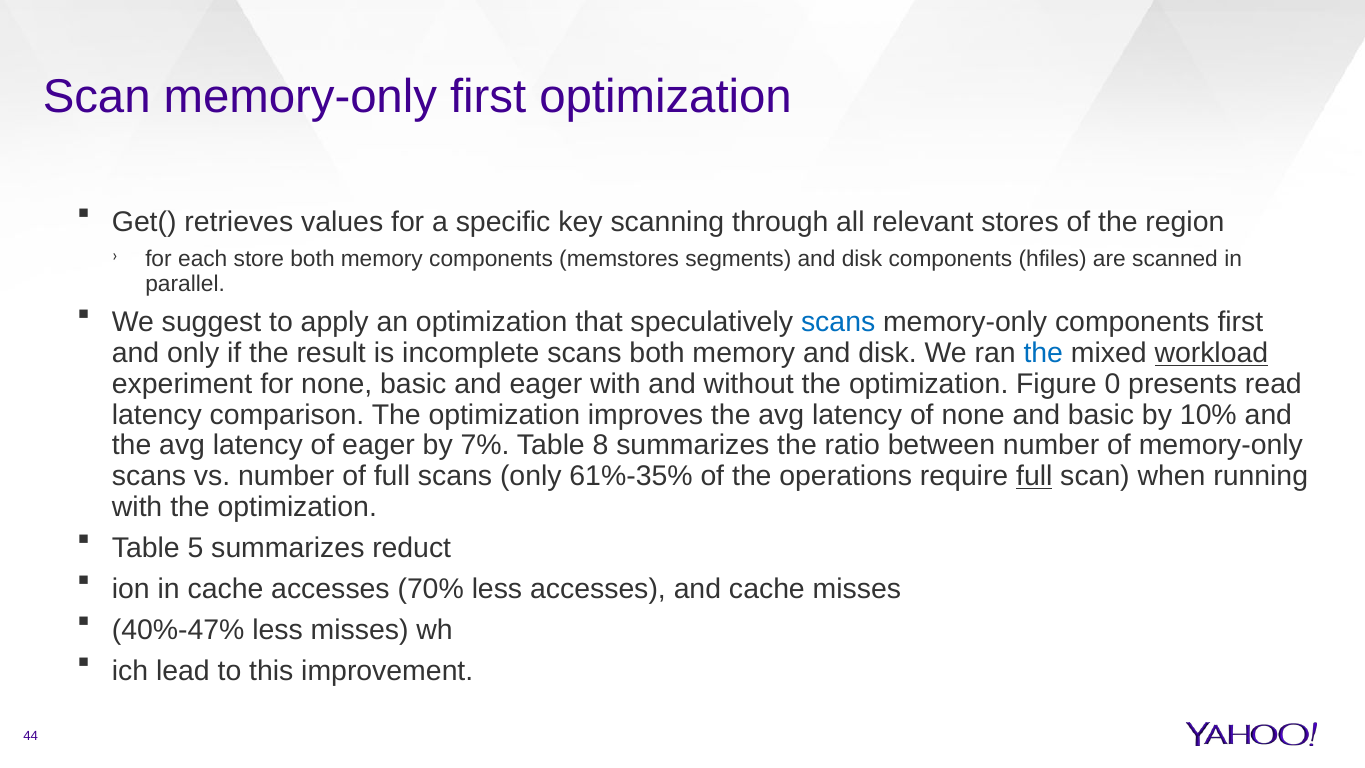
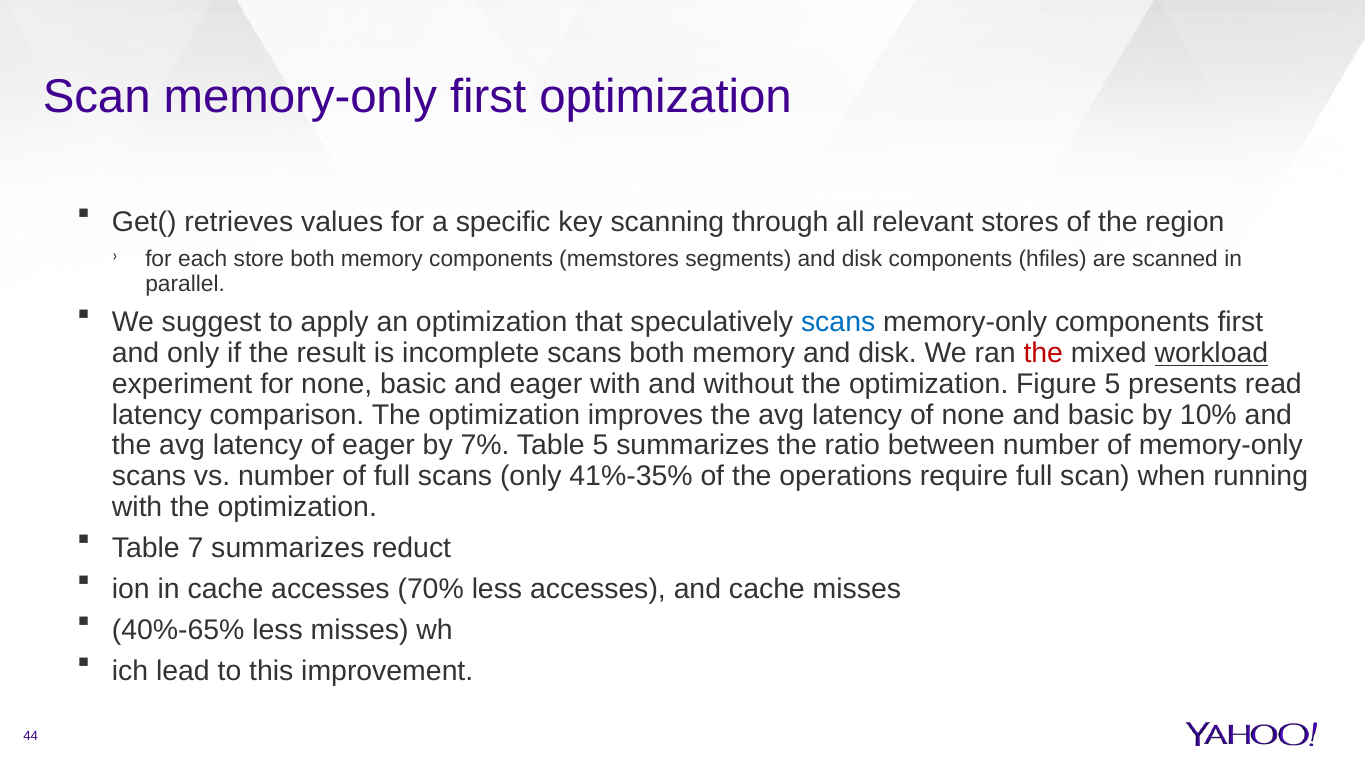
the colour: blue -> red (1043, 353)
Figure 0: 0 -> 5 (1112, 384)
Table 8: 8 -> 5 (601, 445)
61%-35%: 61%-35% -> 41%-35% (631, 476)
full underline: present -> none (1034, 476)
5: 5 -> 7 (196, 548)
40%-47%: 40%-47% -> 40%-65% (178, 630)
